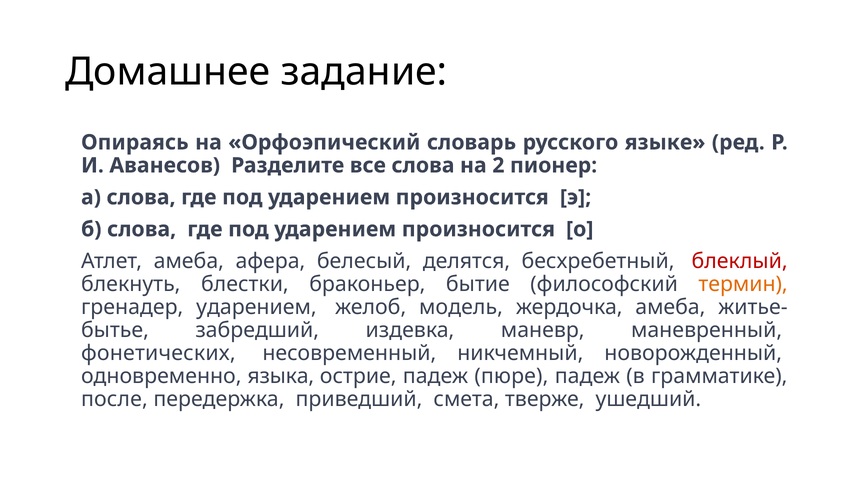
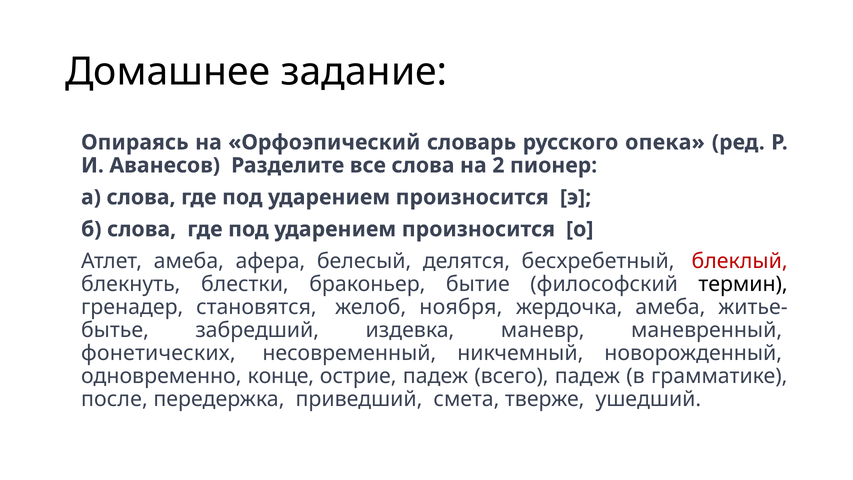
языке: языке -> опека (665, 142)
термин colour: orange -> black (743, 284)
гренадер ударением: ударением -> становятся (256, 307)
модель: модель -> ноября (461, 307)
языка: языка -> конце (281, 376)
пюре: пюре -> всего (511, 376)
